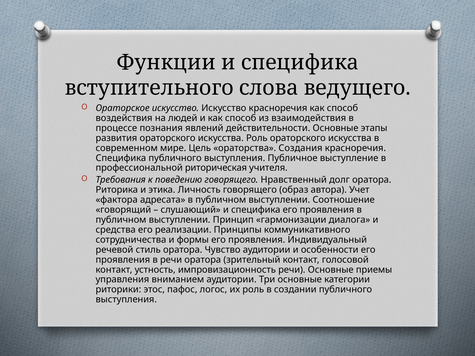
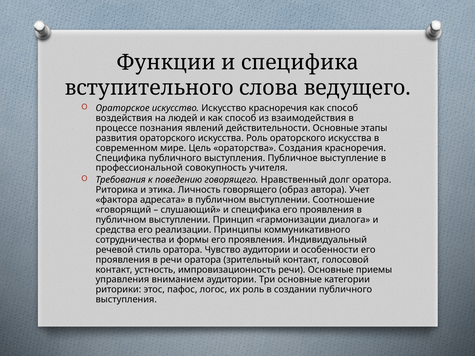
риторическая: риторическая -> совокупность (216, 168)
